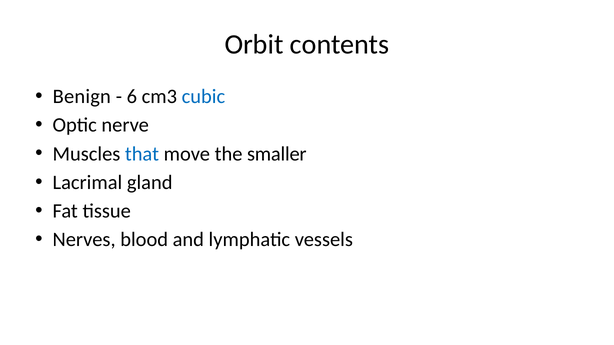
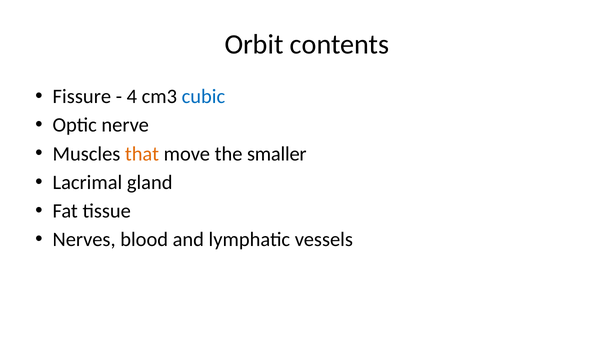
Benign: Benign -> Fissure (82, 97)
6: 6 -> 4 (132, 97)
that colour: blue -> orange (142, 154)
